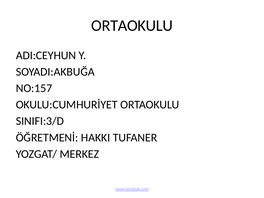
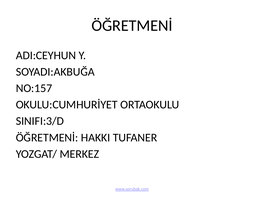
ORTAOKULU: ORTAOKULU -> ÖĞRETMENİ (132, 26)
